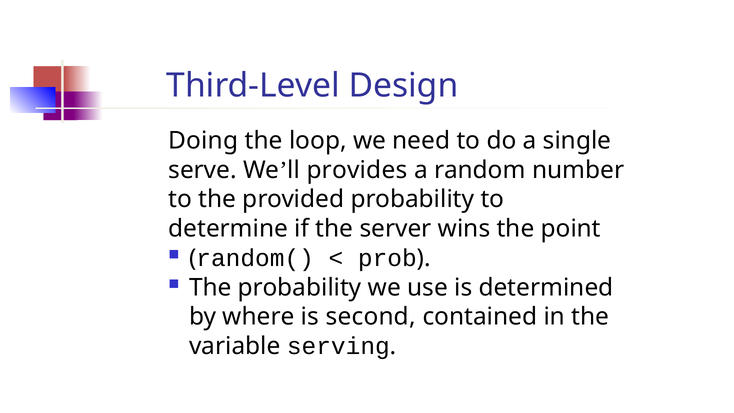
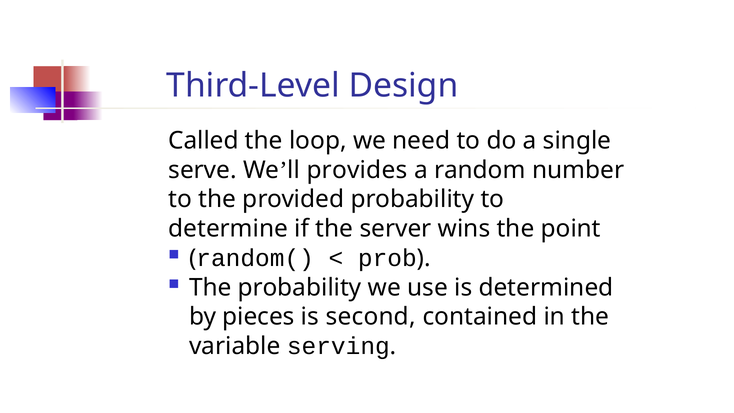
Doing: Doing -> Called (204, 141)
where: where -> pieces (258, 317)
